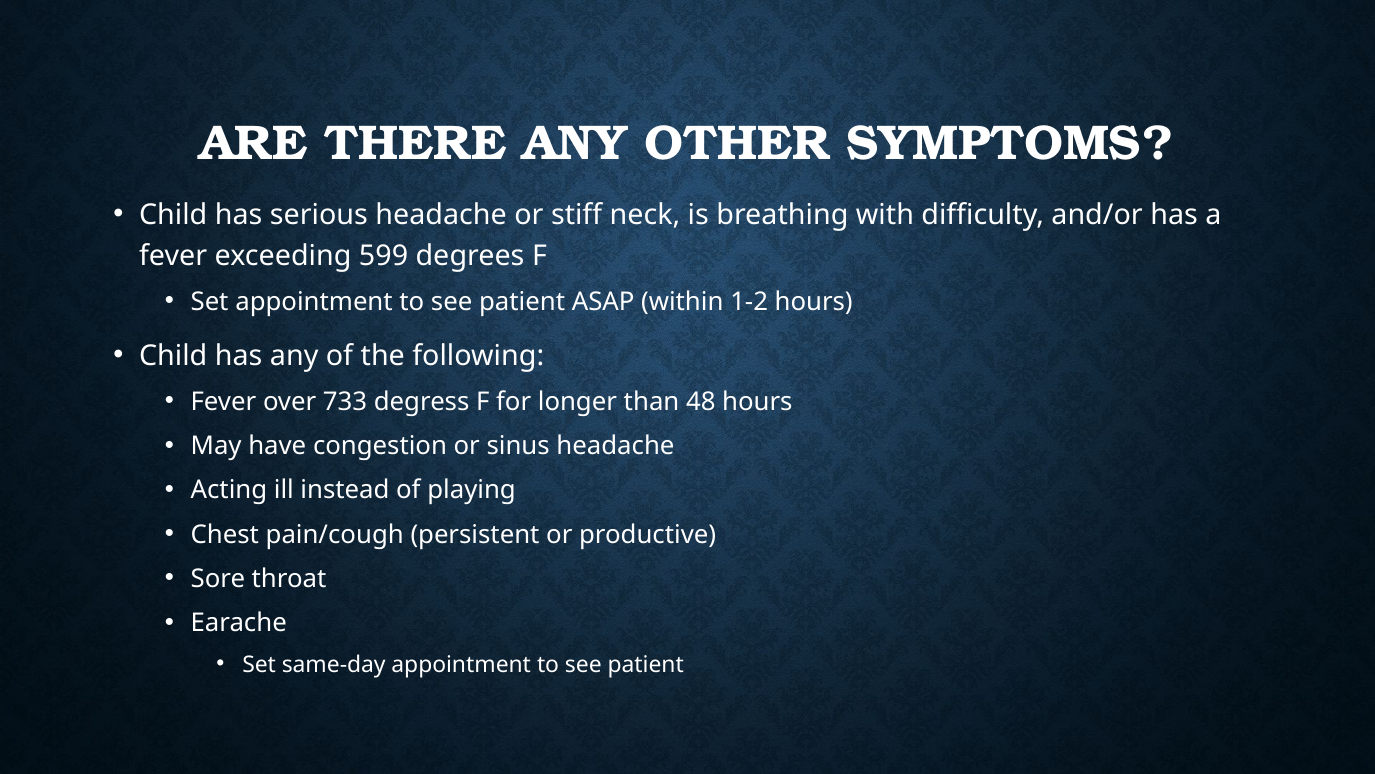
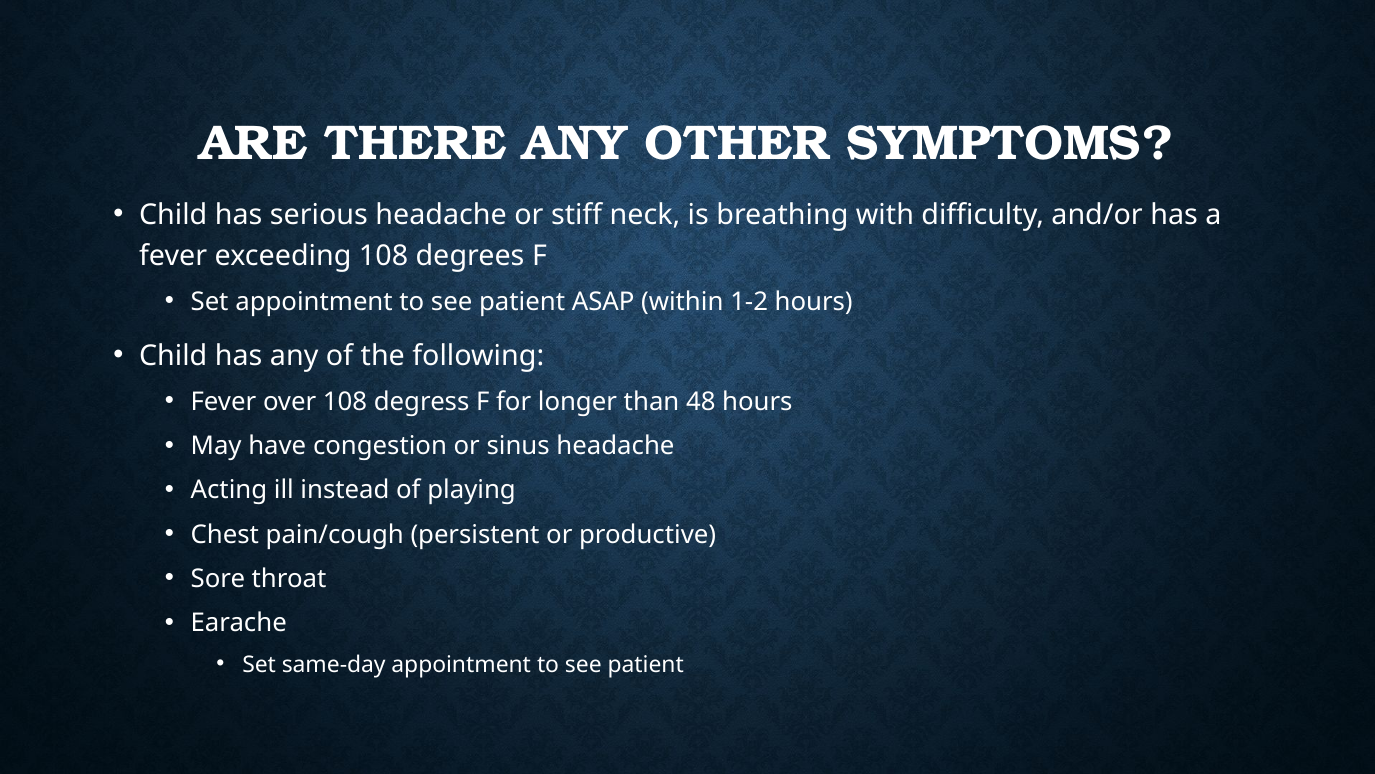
exceeding 599: 599 -> 108 (384, 256)
over 733: 733 -> 108 (345, 401)
